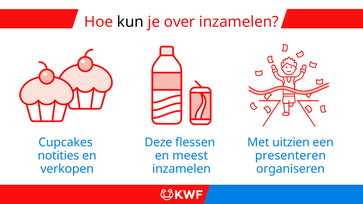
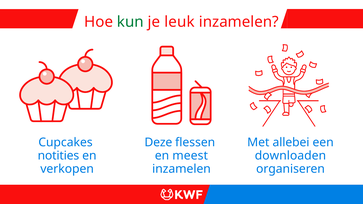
kun colour: black -> green (130, 22)
over: over -> leuk (179, 22)
uitzien: uitzien -> allebei (291, 142)
presenteren: presenteren -> downloaden (290, 156)
